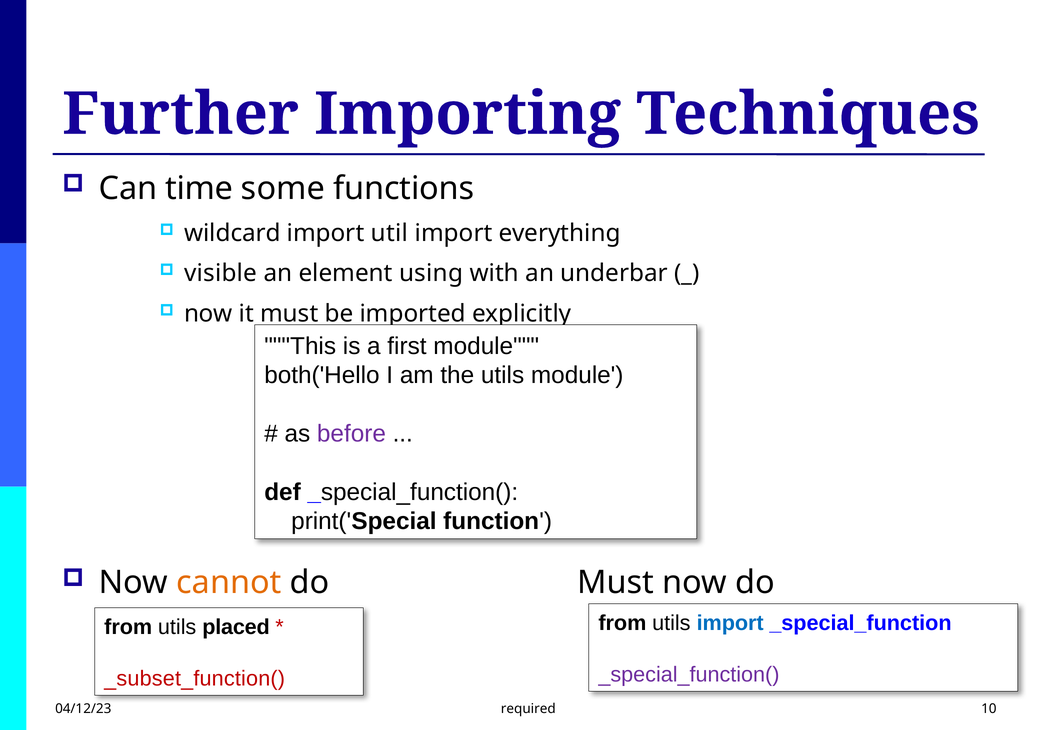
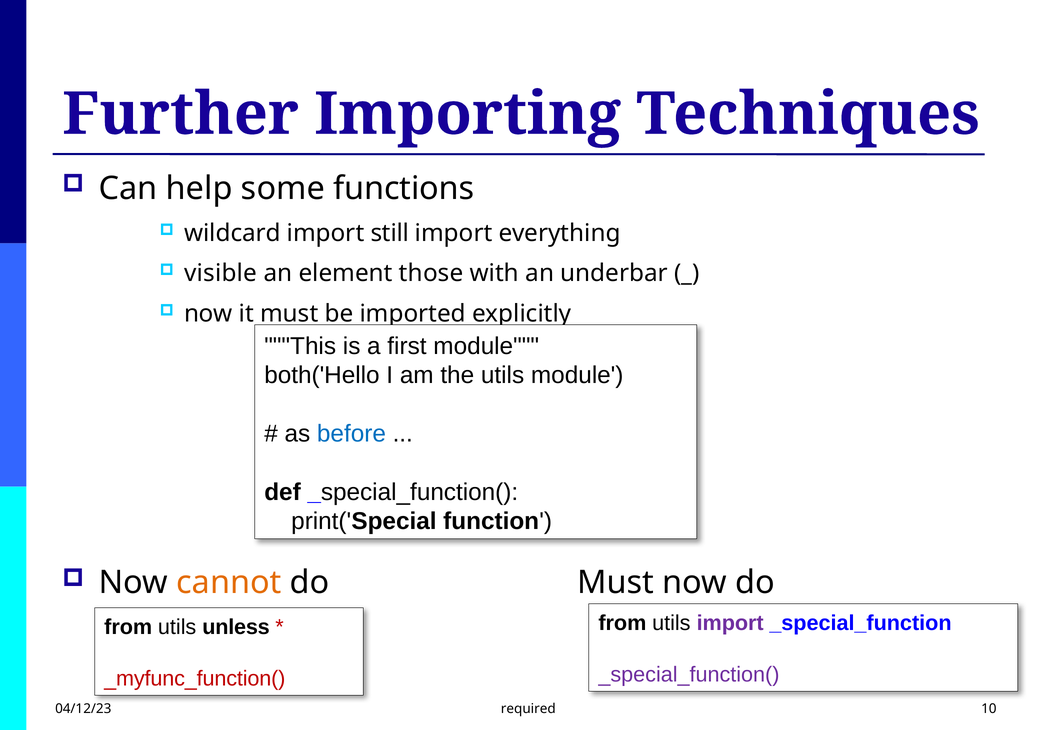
time: time -> help (199, 188)
util: util -> still (390, 233)
using: using -> those (431, 273)
before colour: purple -> blue (351, 434)
import colour: blue -> purple (730, 623)
placed: placed -> unless (236, 627)
_subset_function(: _subset_function( -> _myfunc_function( (195, 679)
